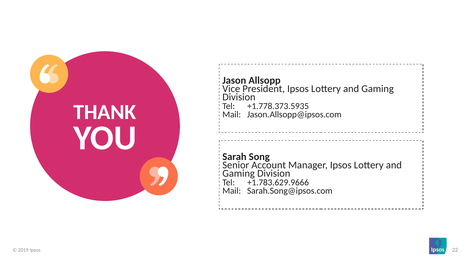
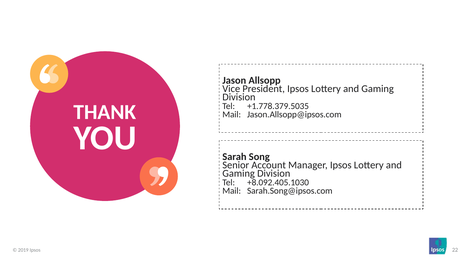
+1.778.373.5935: +1.778.373.5935 -> +1.778.379.5035 (278, 106)
+1.783.629.9666: +1.783.629.9666 -> +8.092.405.1030 (278, 183)
